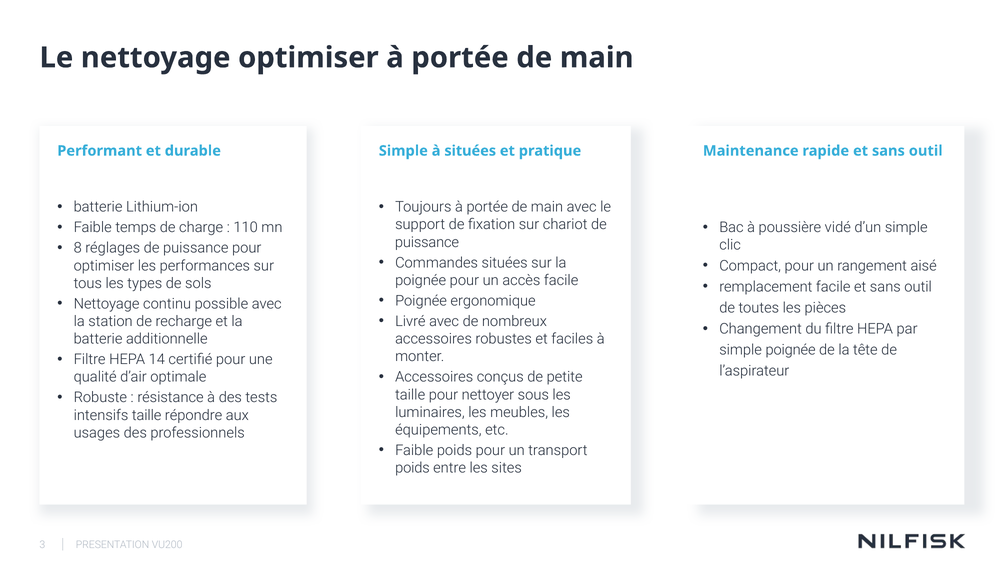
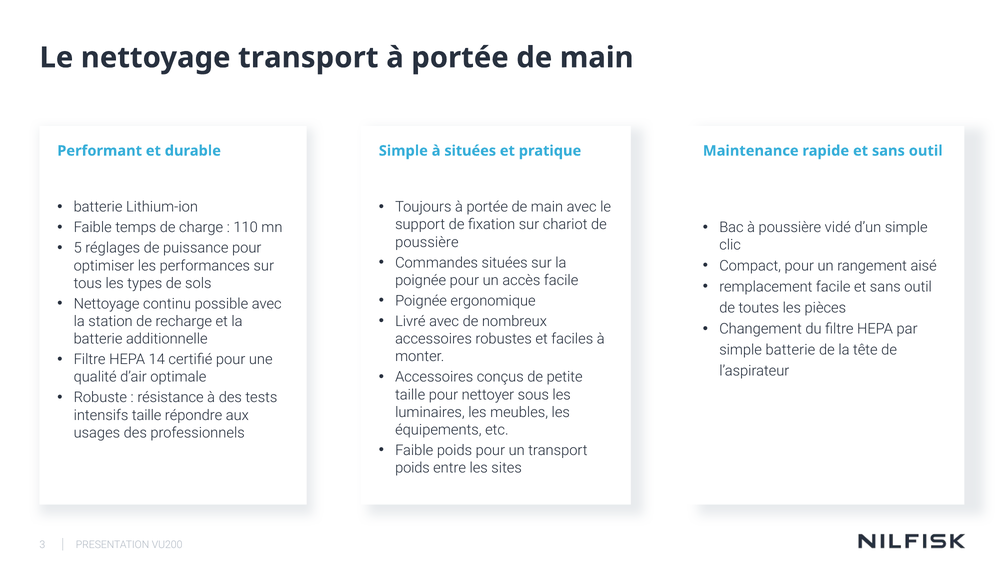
nettoyage optimiser: optimiser -> transport (308, 58)
puissance: puissance -> poussière (427, 242)
8: 8 -> 5 (78, 248)
simple poignée: poignée -> batterie (790, 350)
